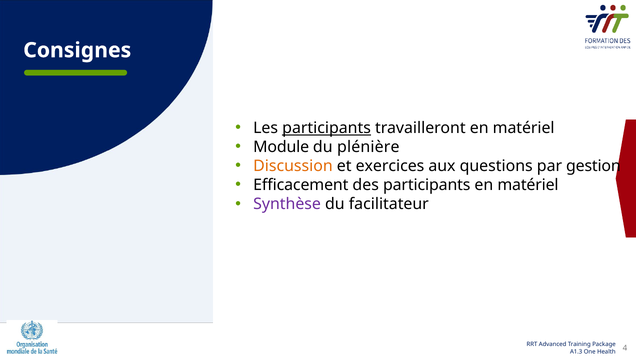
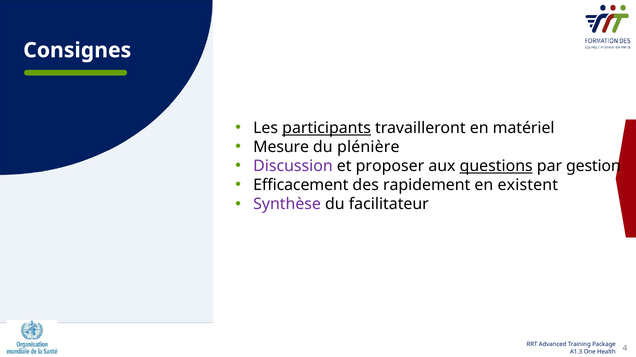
Module: Module -> Mesure (281, 147)
Discussion colour: orange -> purple (293, 166)
exercices: exercices -> proposer (390, 166)
questions underline: none -> present (496, 166)
des participants: participants -> rapidement (427, 185)
matériel: matériel -> existent (528, 185)
